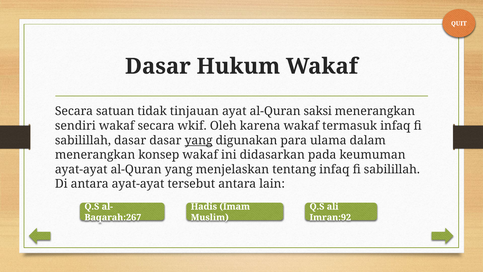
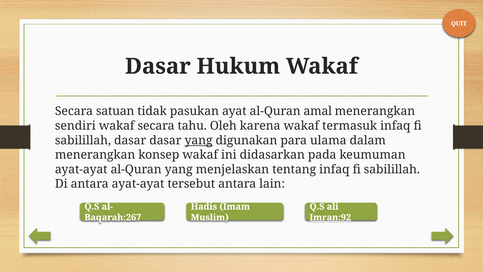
tinjauan: tinjauan -> pasukan (194, 111)
saksi: saksi -> amal (318, 111)
wkif: wkif -> tahu (192, 126)
Imran:92 underline: none -> present (330, 217)
